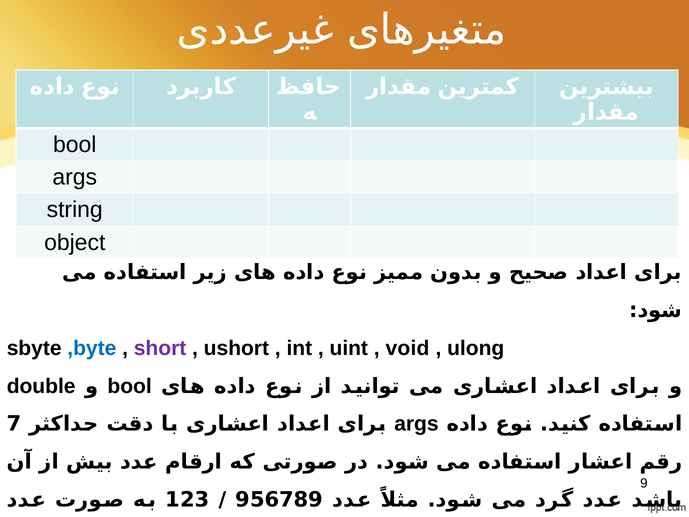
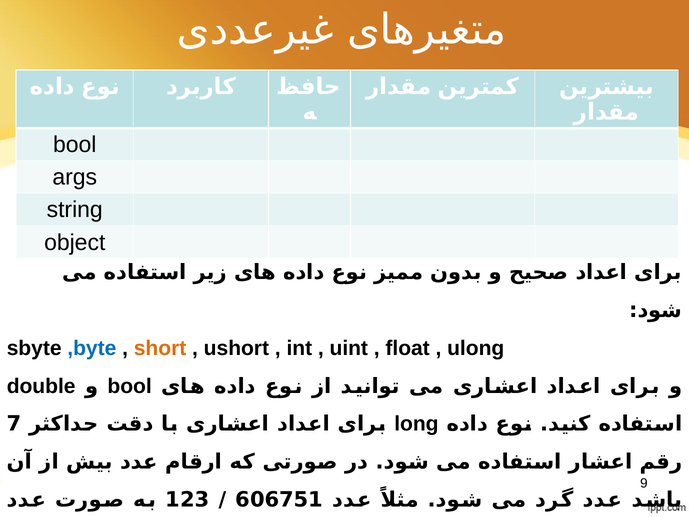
short colour: purple -> orange (160, 348)
void: void -> float (408, 348)
args: args -> long (416, 424)
956789: 956789 -> 606751 (279, 500)
